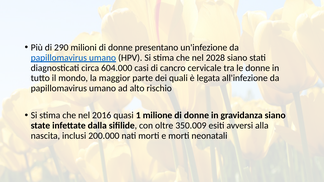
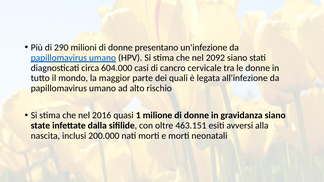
2028: 2028 -> 2092 (215, 58)
350.009: 350.009 -> 463.151 (191, 126)
